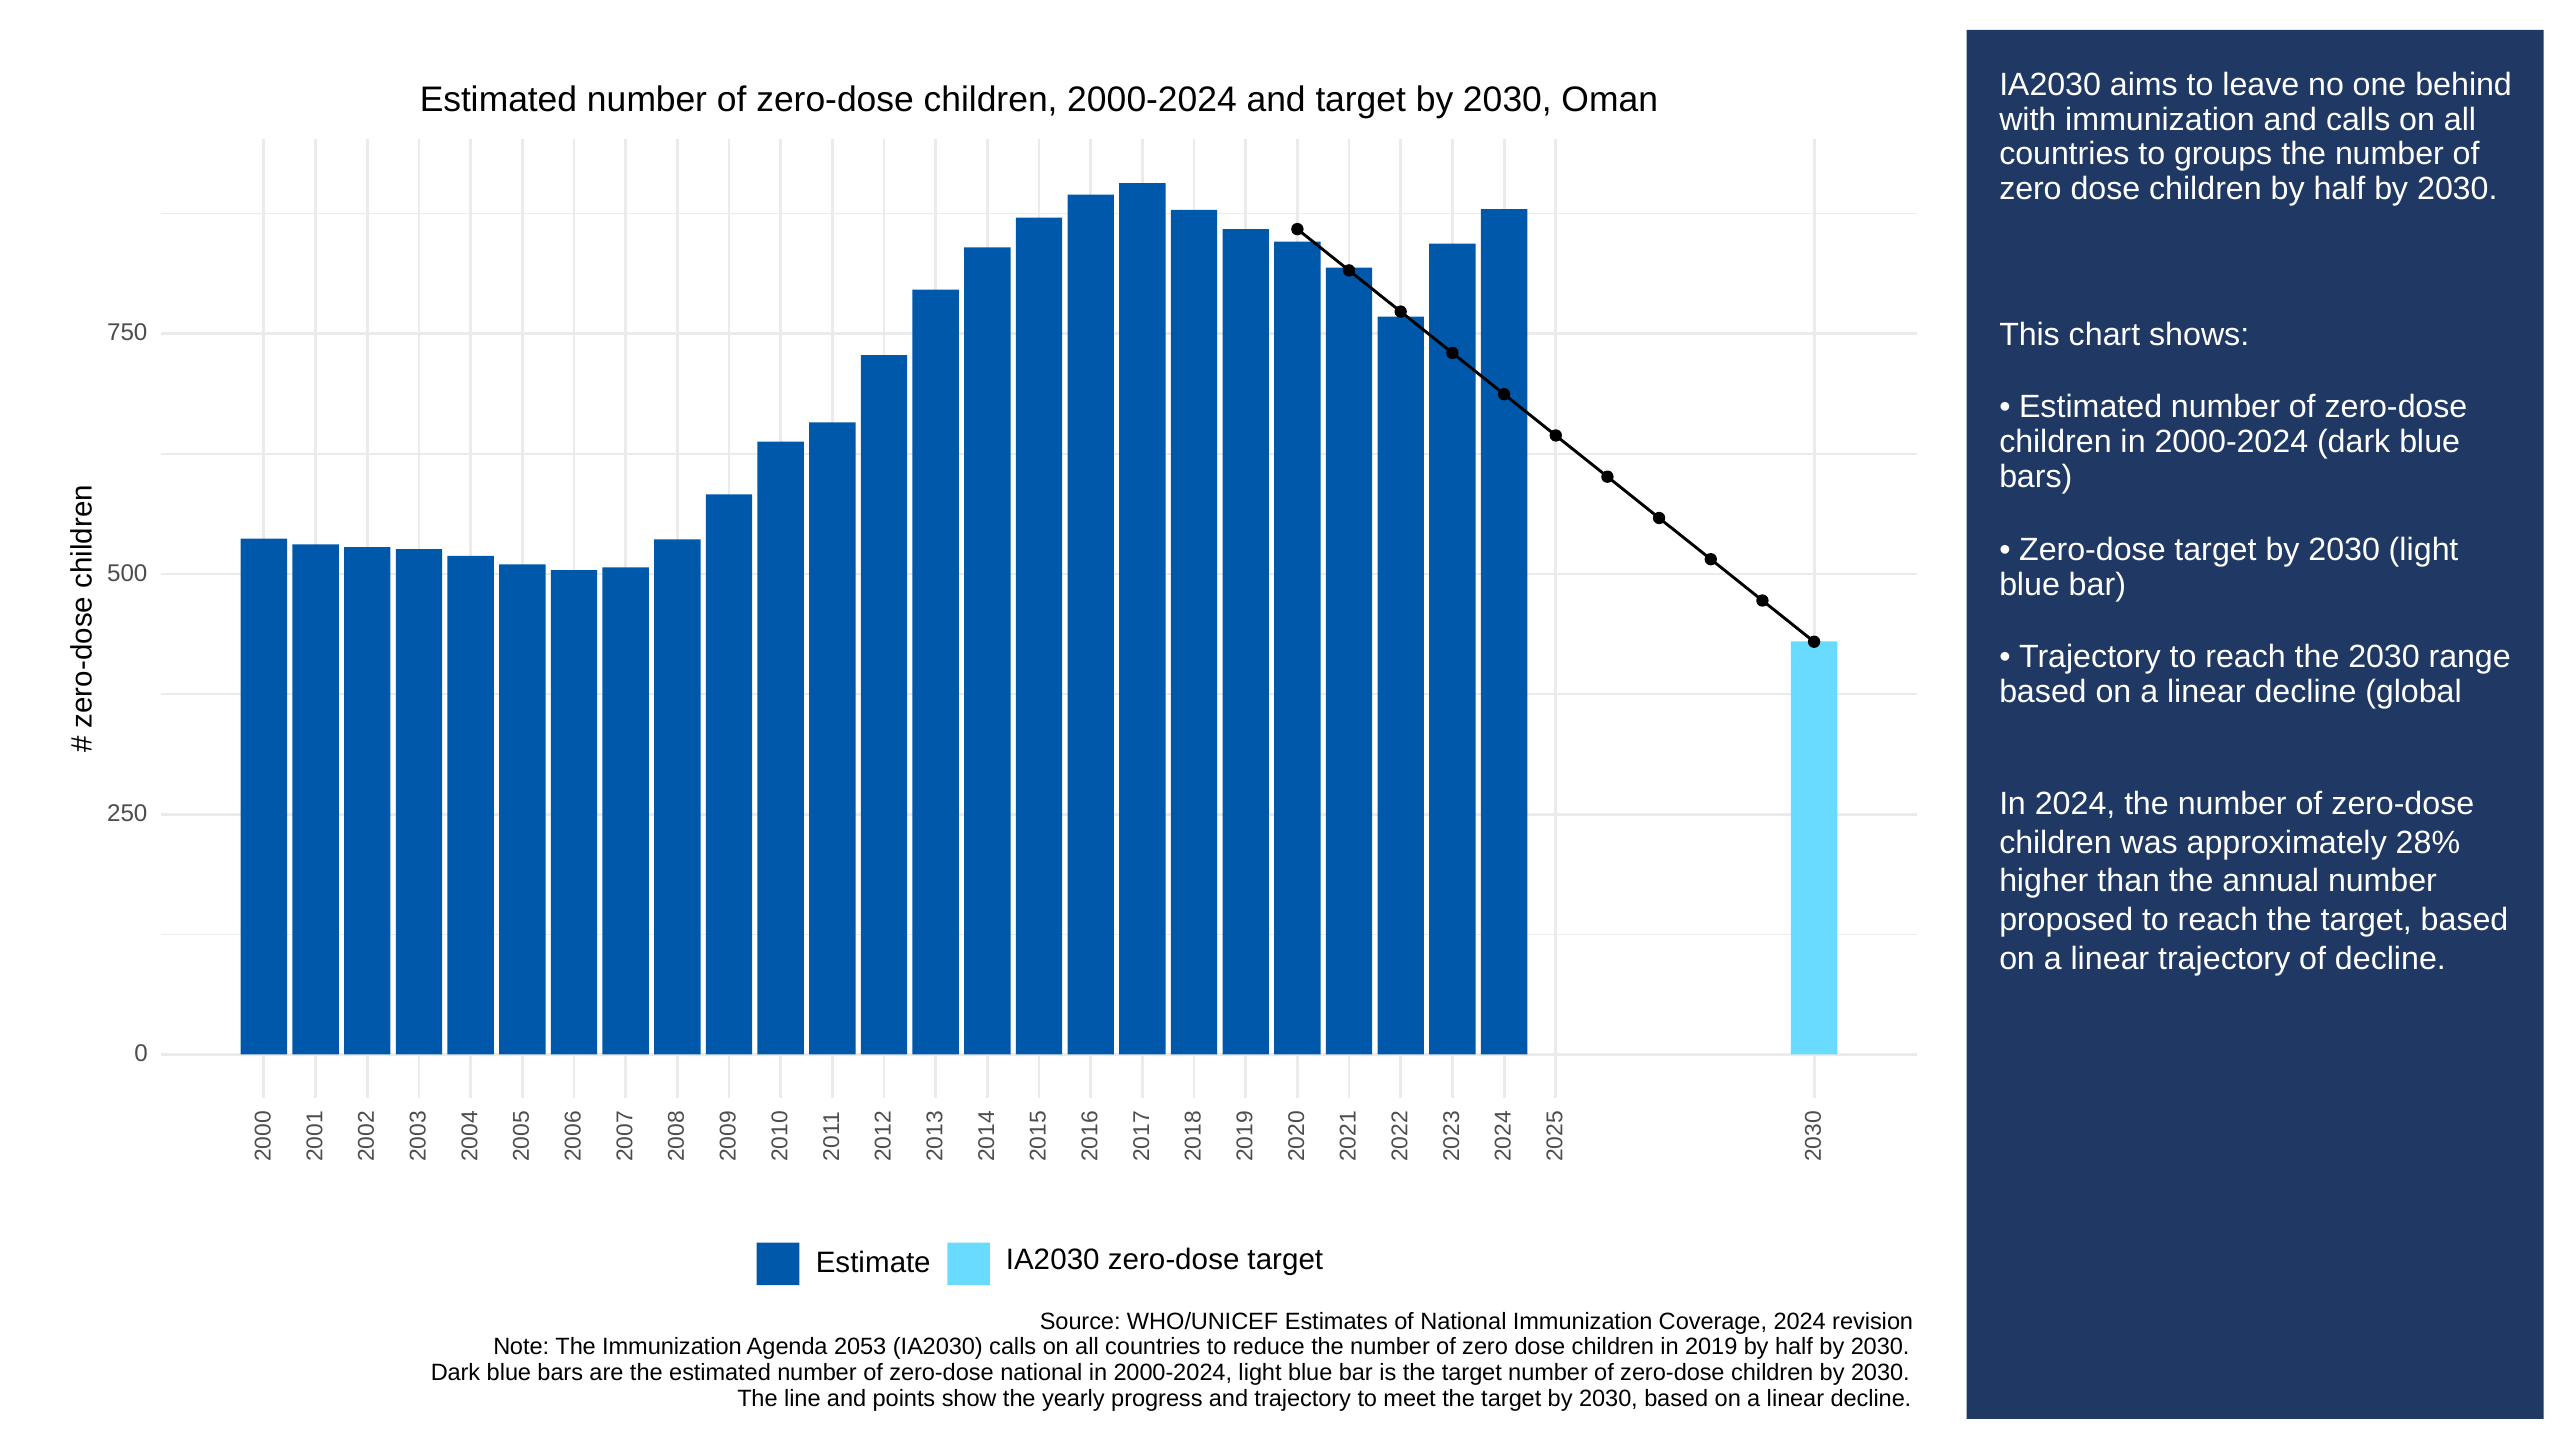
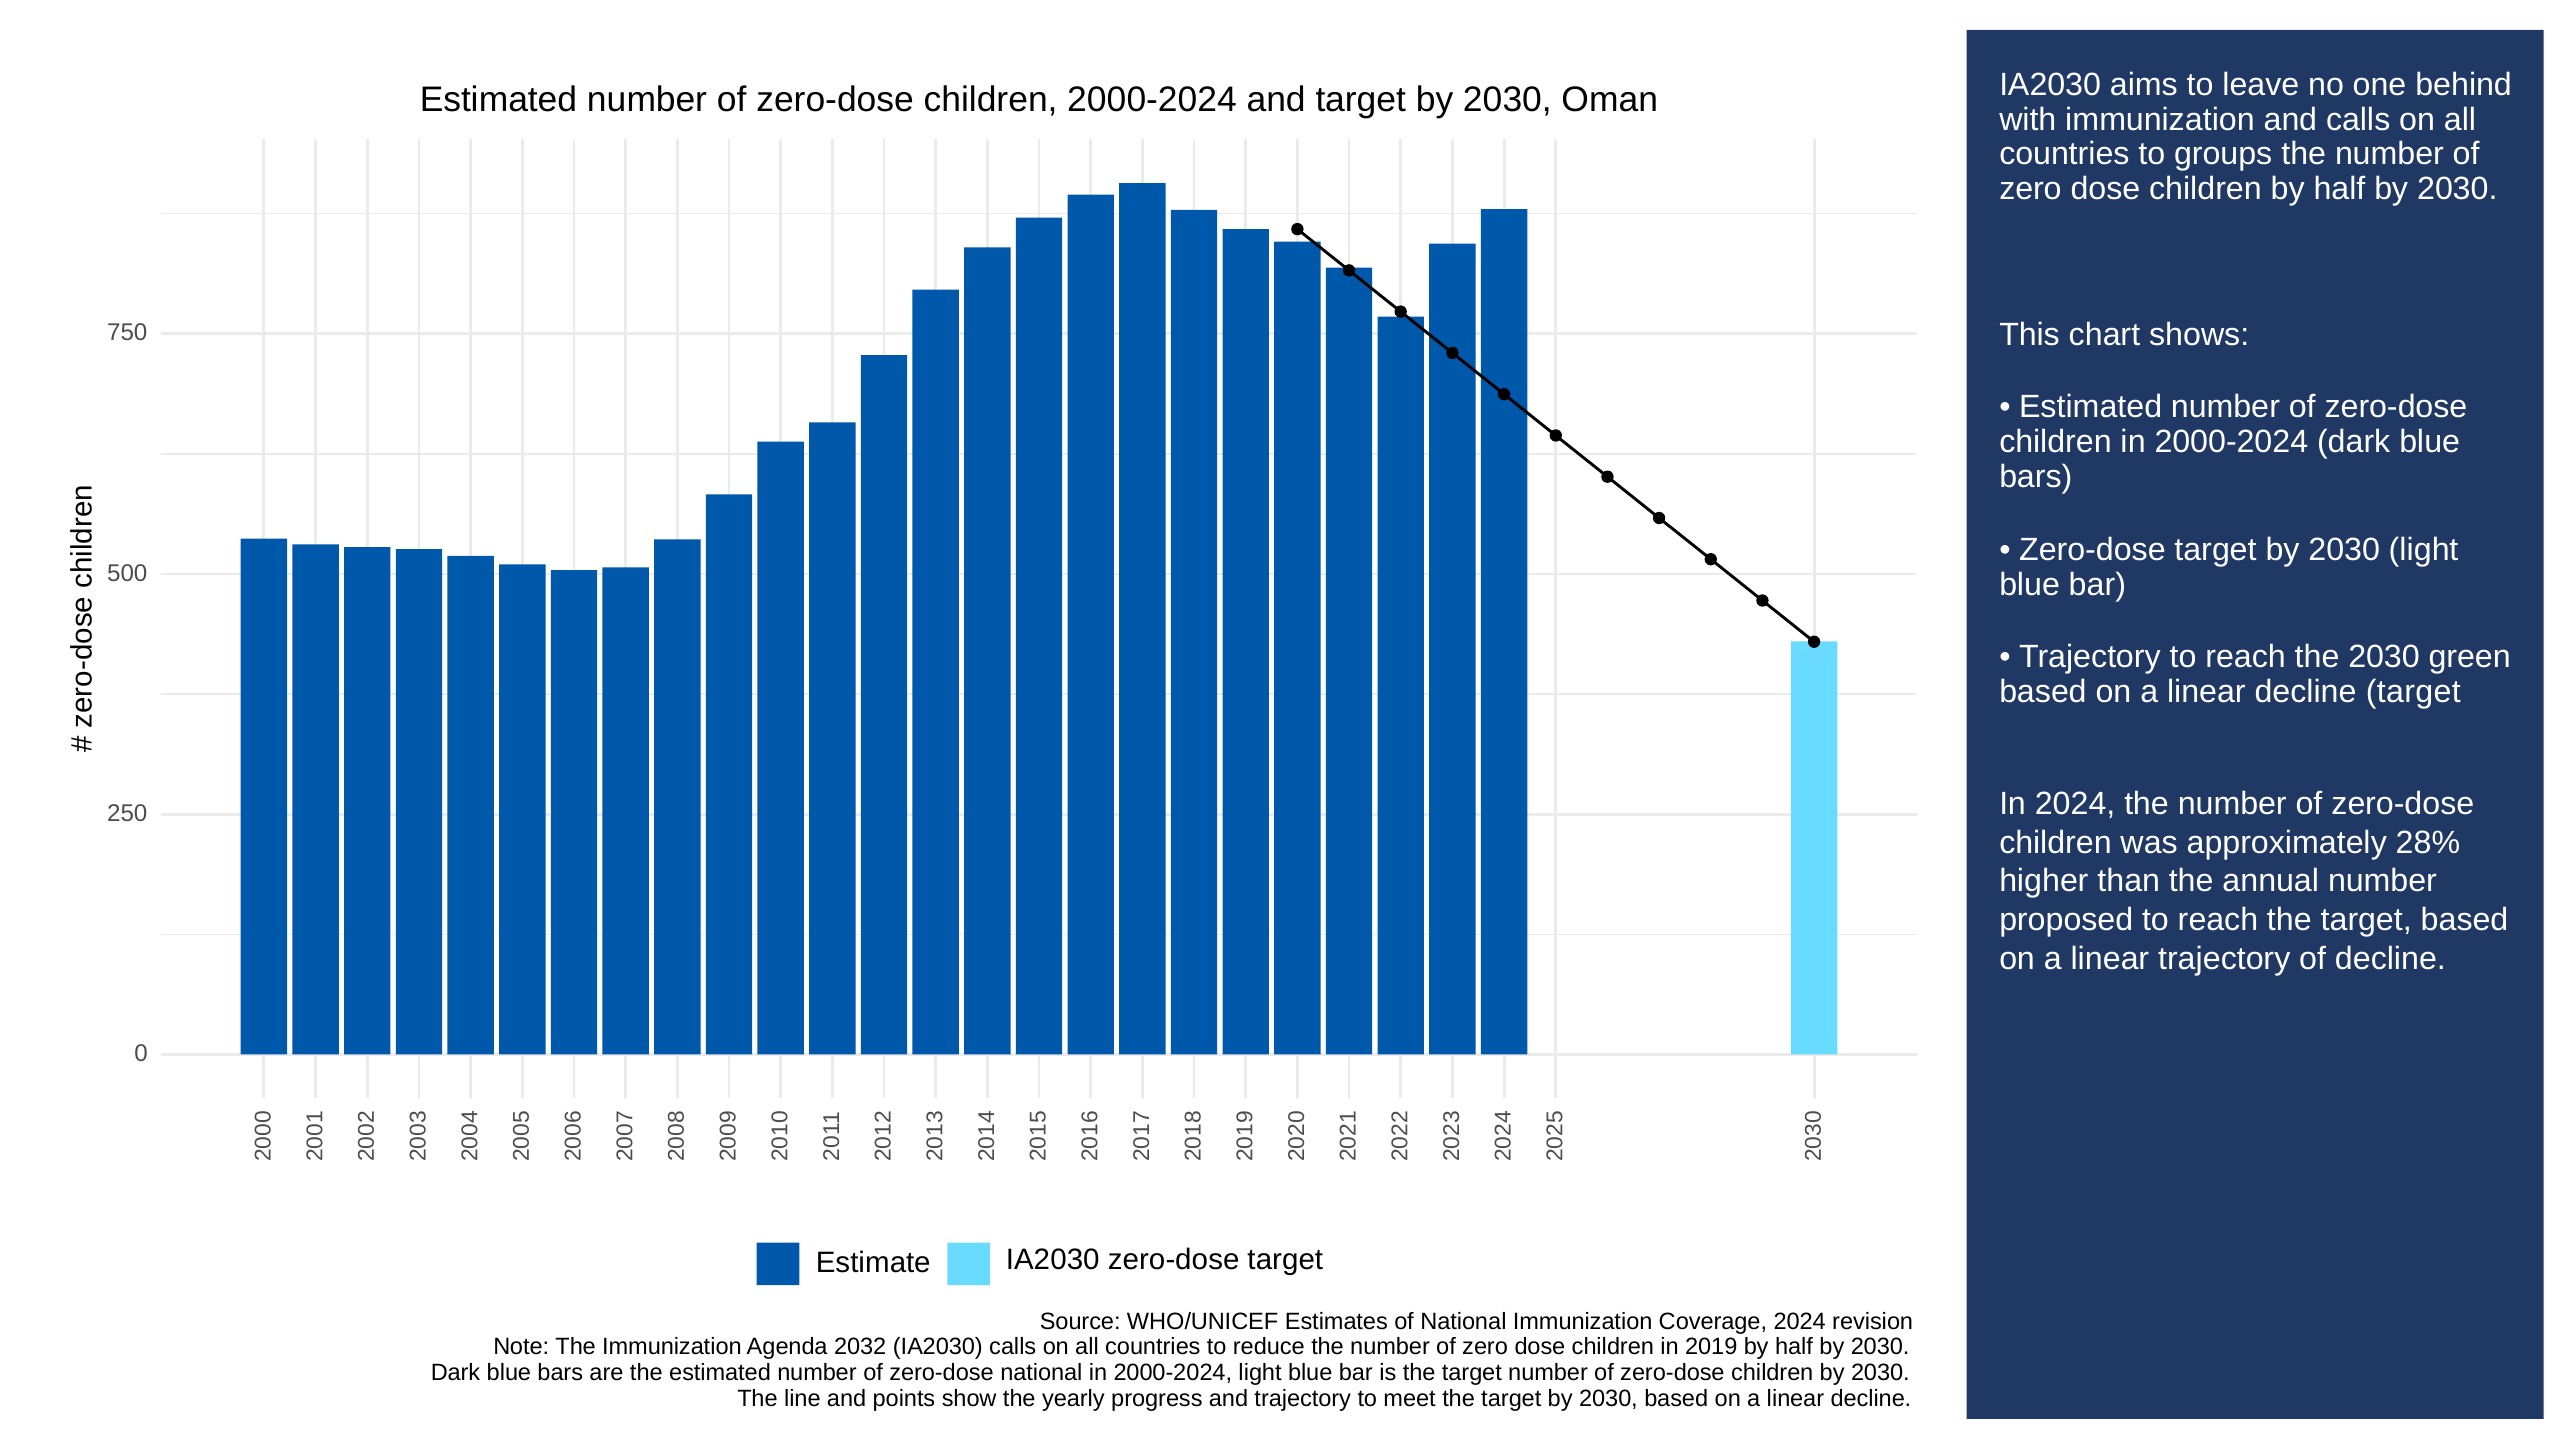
range: range -> green (2470, 657)
decline global: global -> target (2413, 692)
2053: 2053 -> 2032 (860, 1347)
